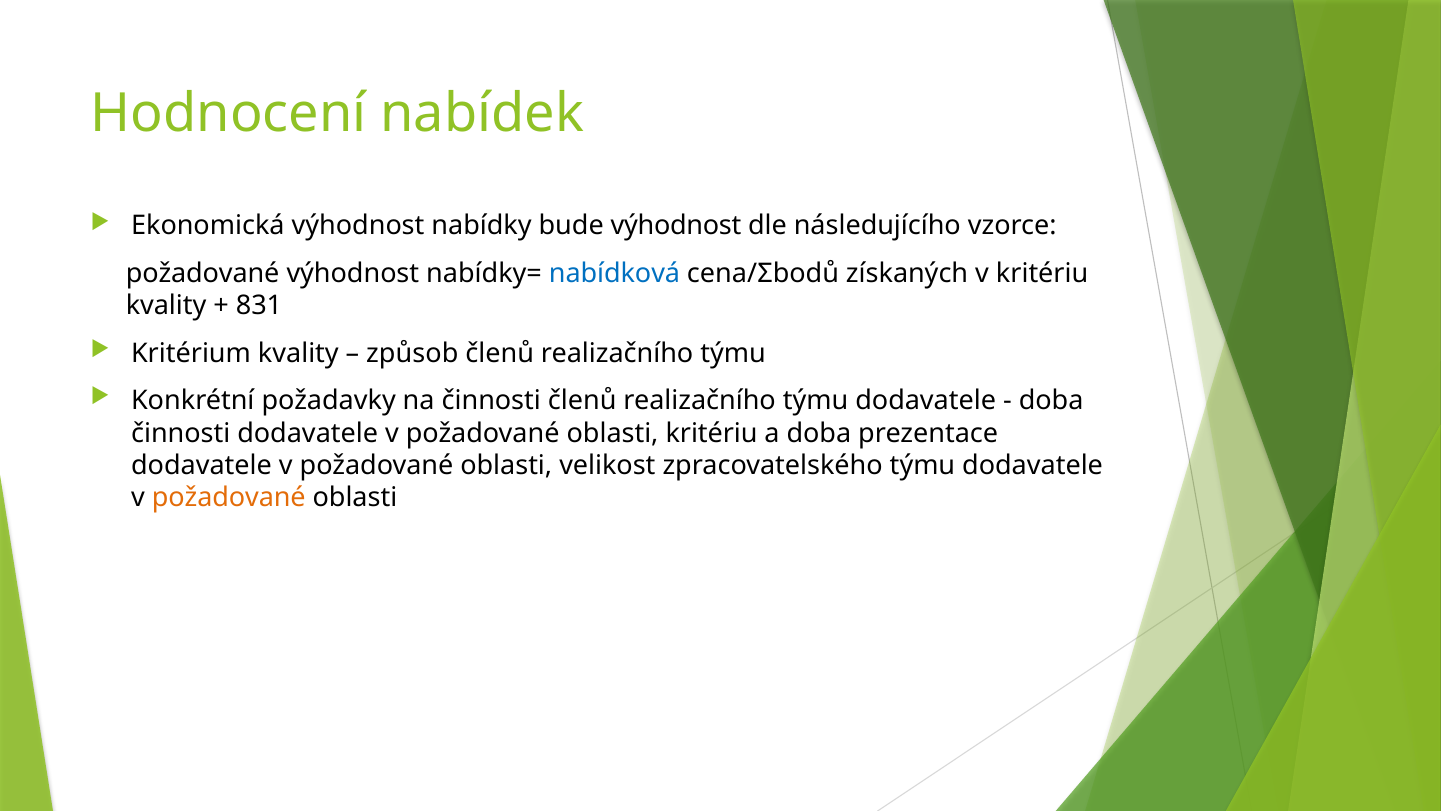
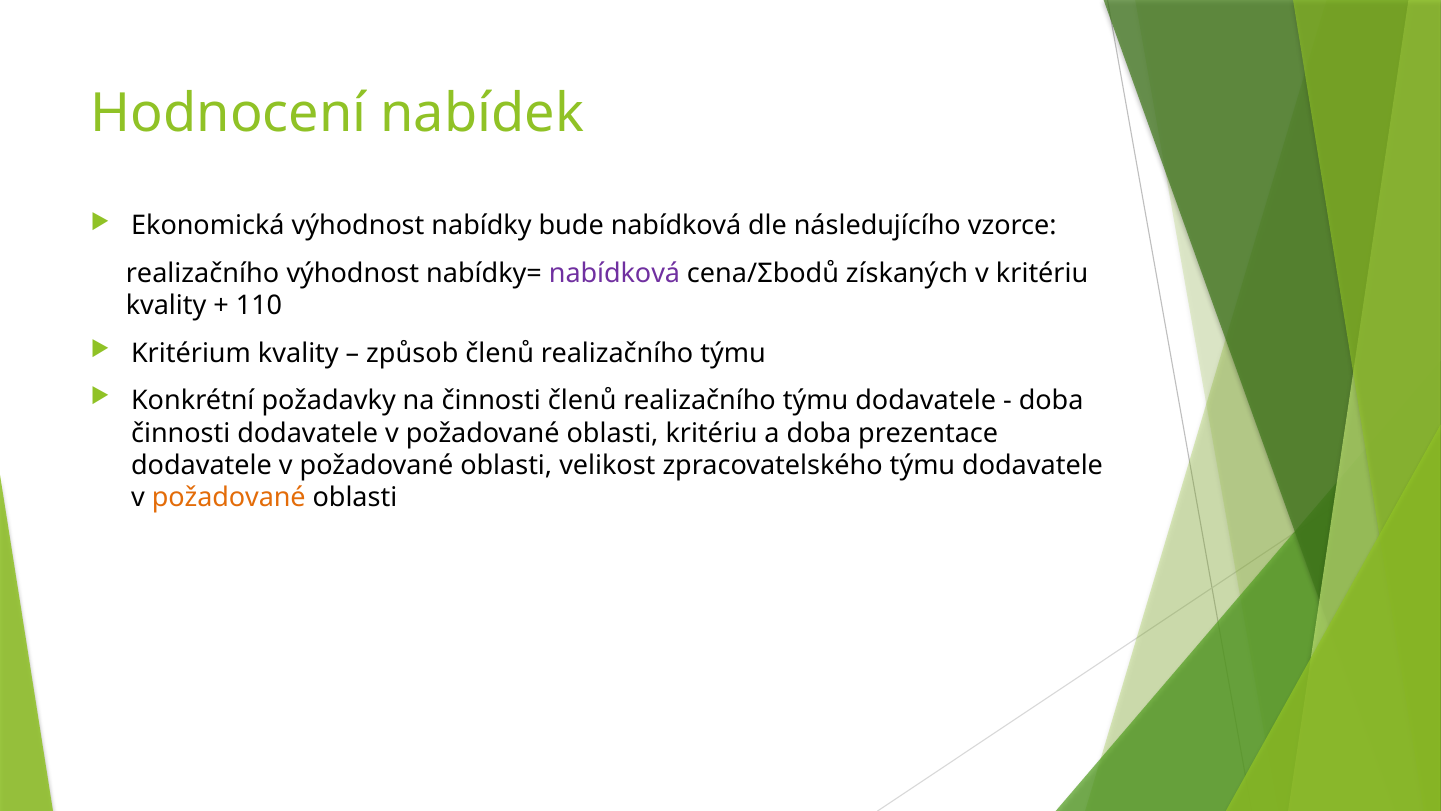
bude výhodnost: výhodnost -> nabídková (676, 226)
požadované: požadované -> realizačního (203, 273)
nabídková colour: blue -> purple (614, 273)
831: 831 -> 110 (259, 306)
